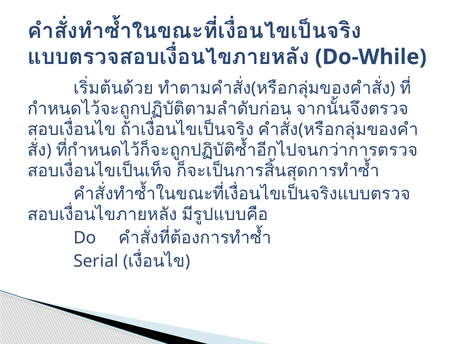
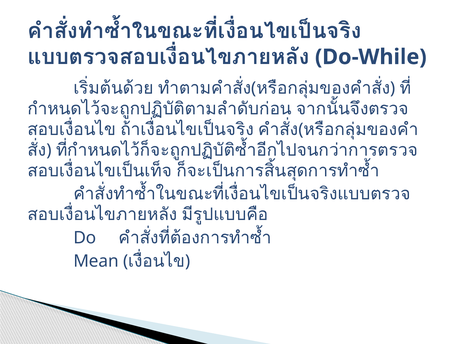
Serial: Serial -> Mean (96, 261)
